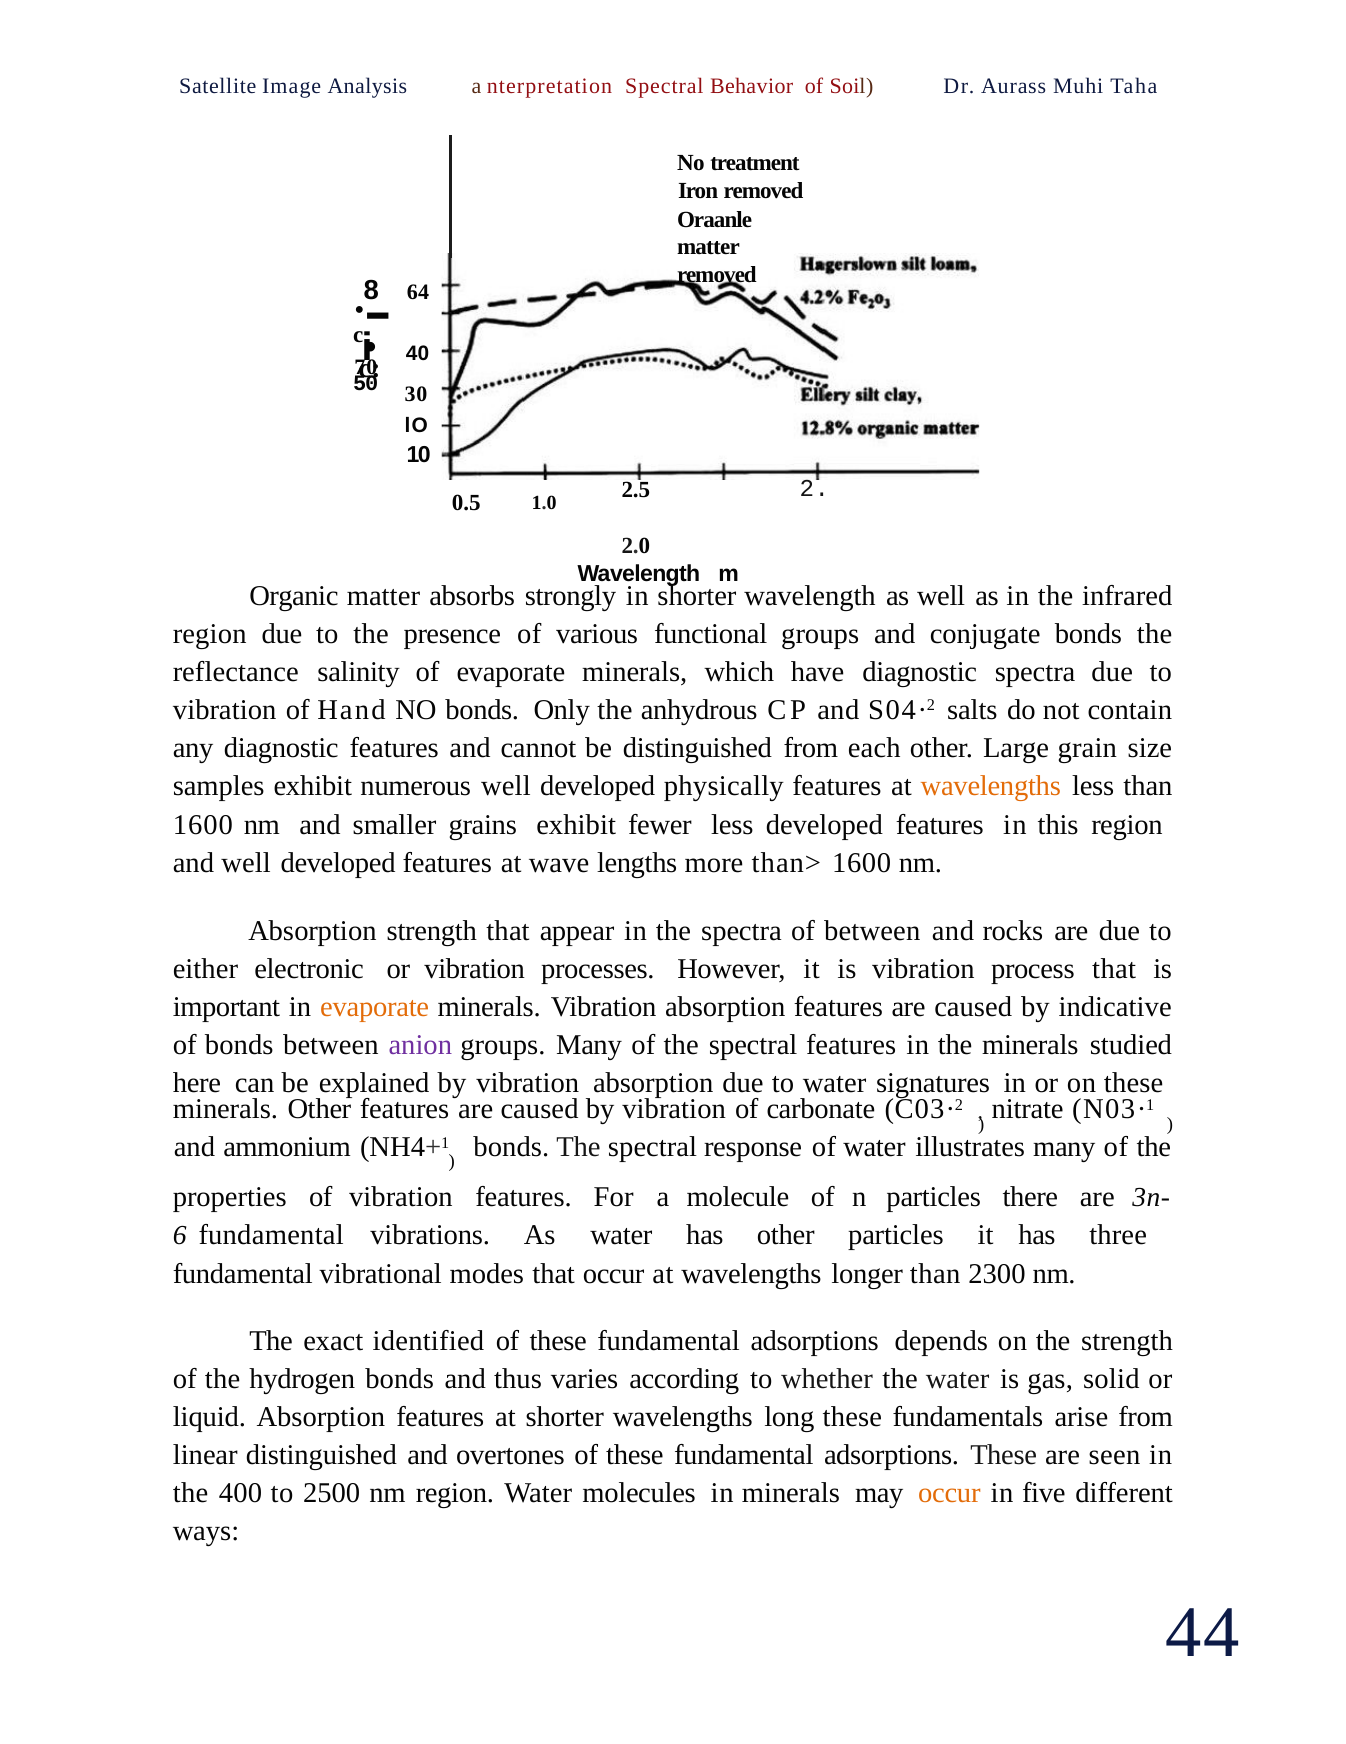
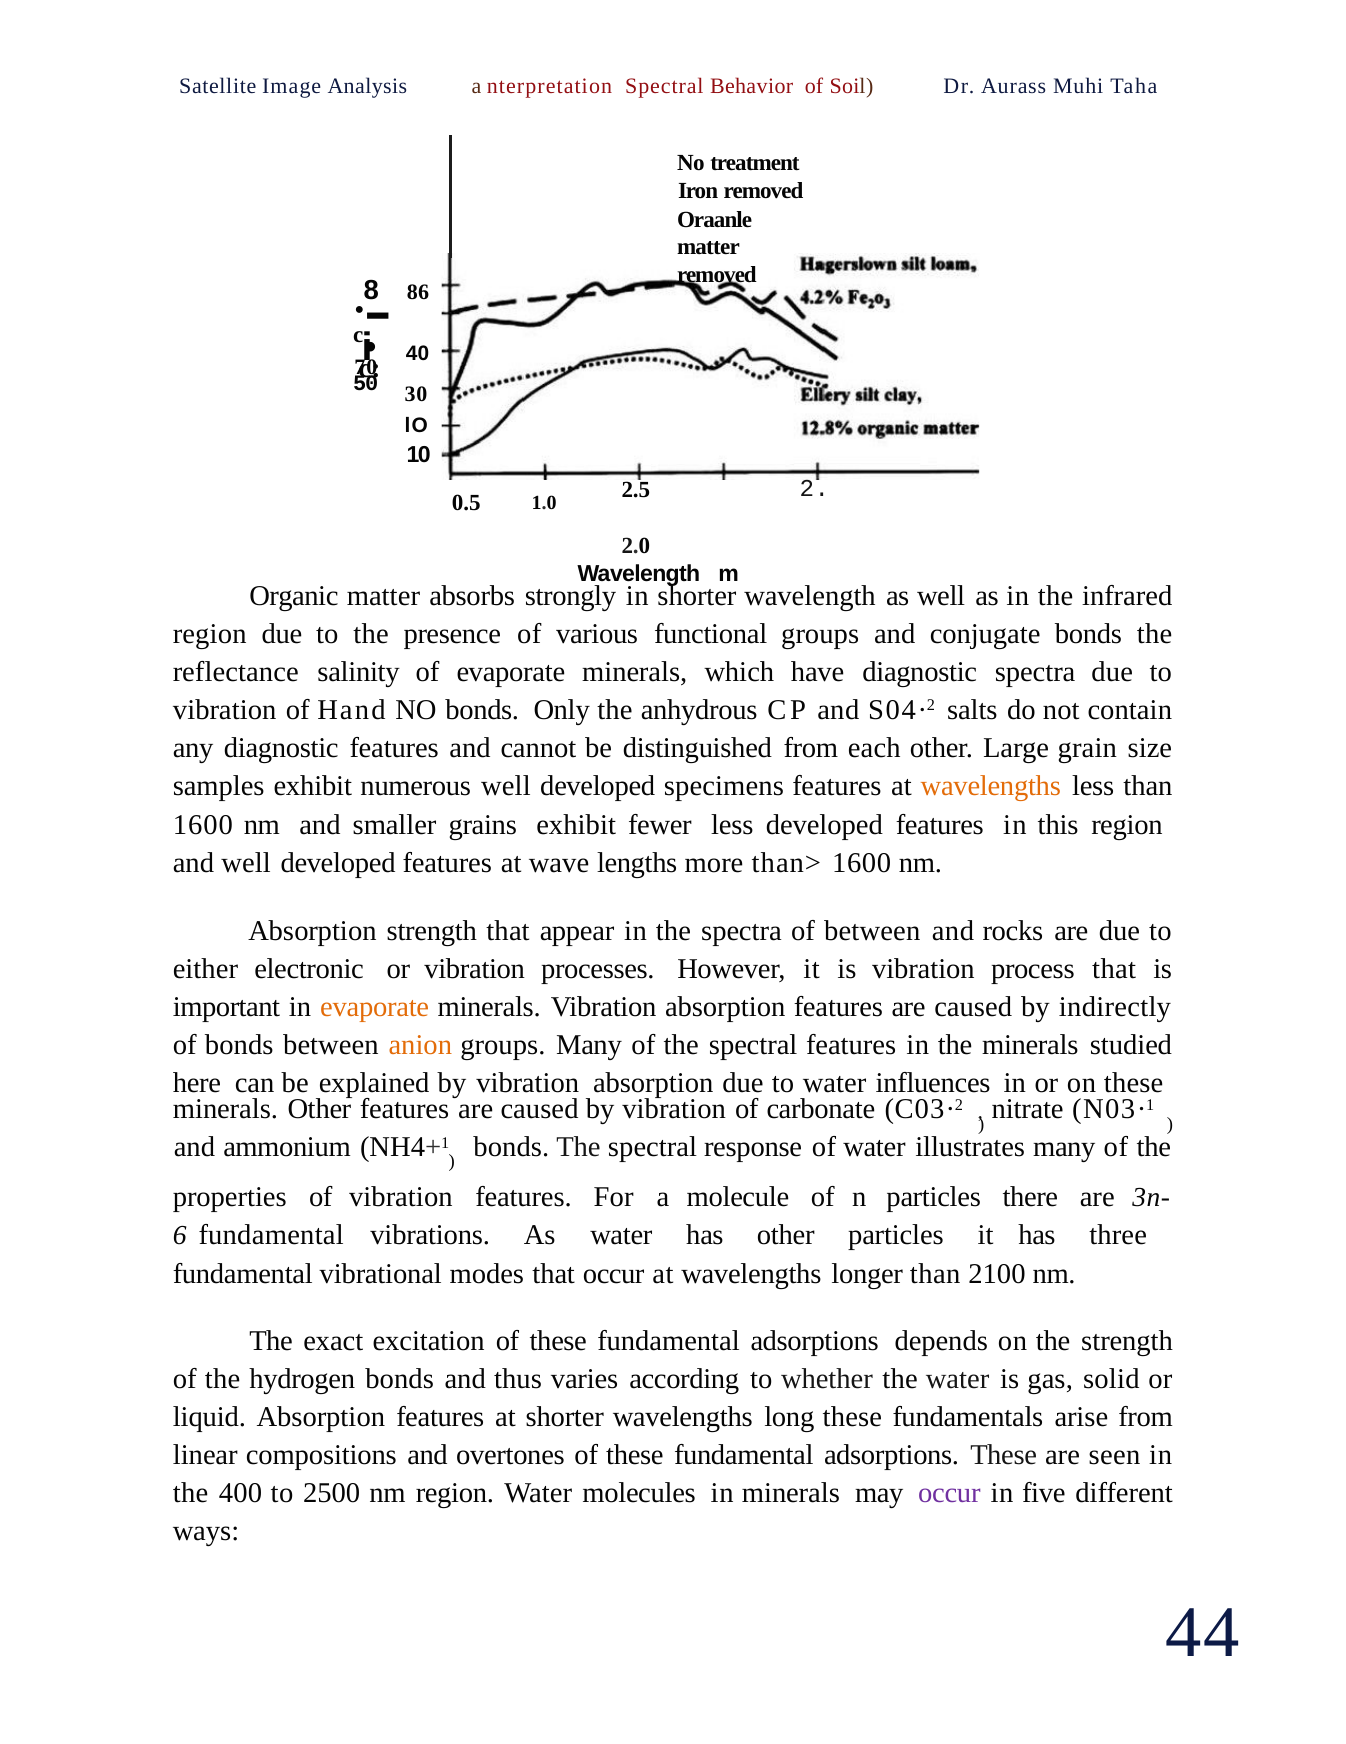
64: 64 -> 86 (418, 292)
physically: physically -> specimens (724, 787)
indicative: indicative -> indirectly (1115, 1007)
anion colour: purple -> orange (420, 1045)
signatures: signatures -> influences (933, 1083)
2300: 2300 -> 2100 (997, 1274)
identified: identified -> excitation (429, 1341)
linear distinguished: distinguished -> compositions (321, 1455)
occur colour: orange -> purple (949, 1493)
